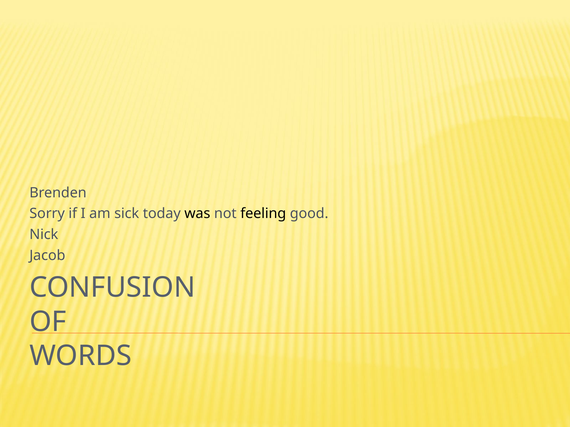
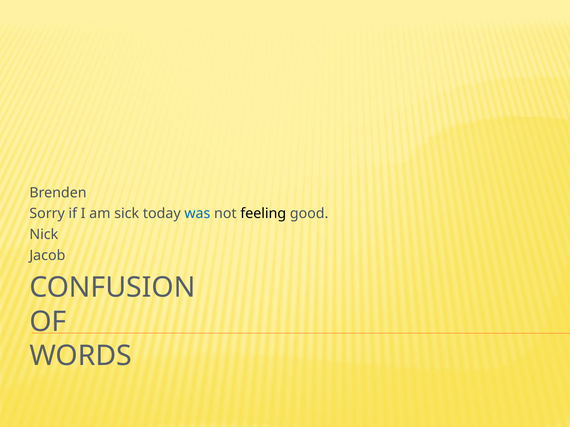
was colour: black -> blue (197, 214)
